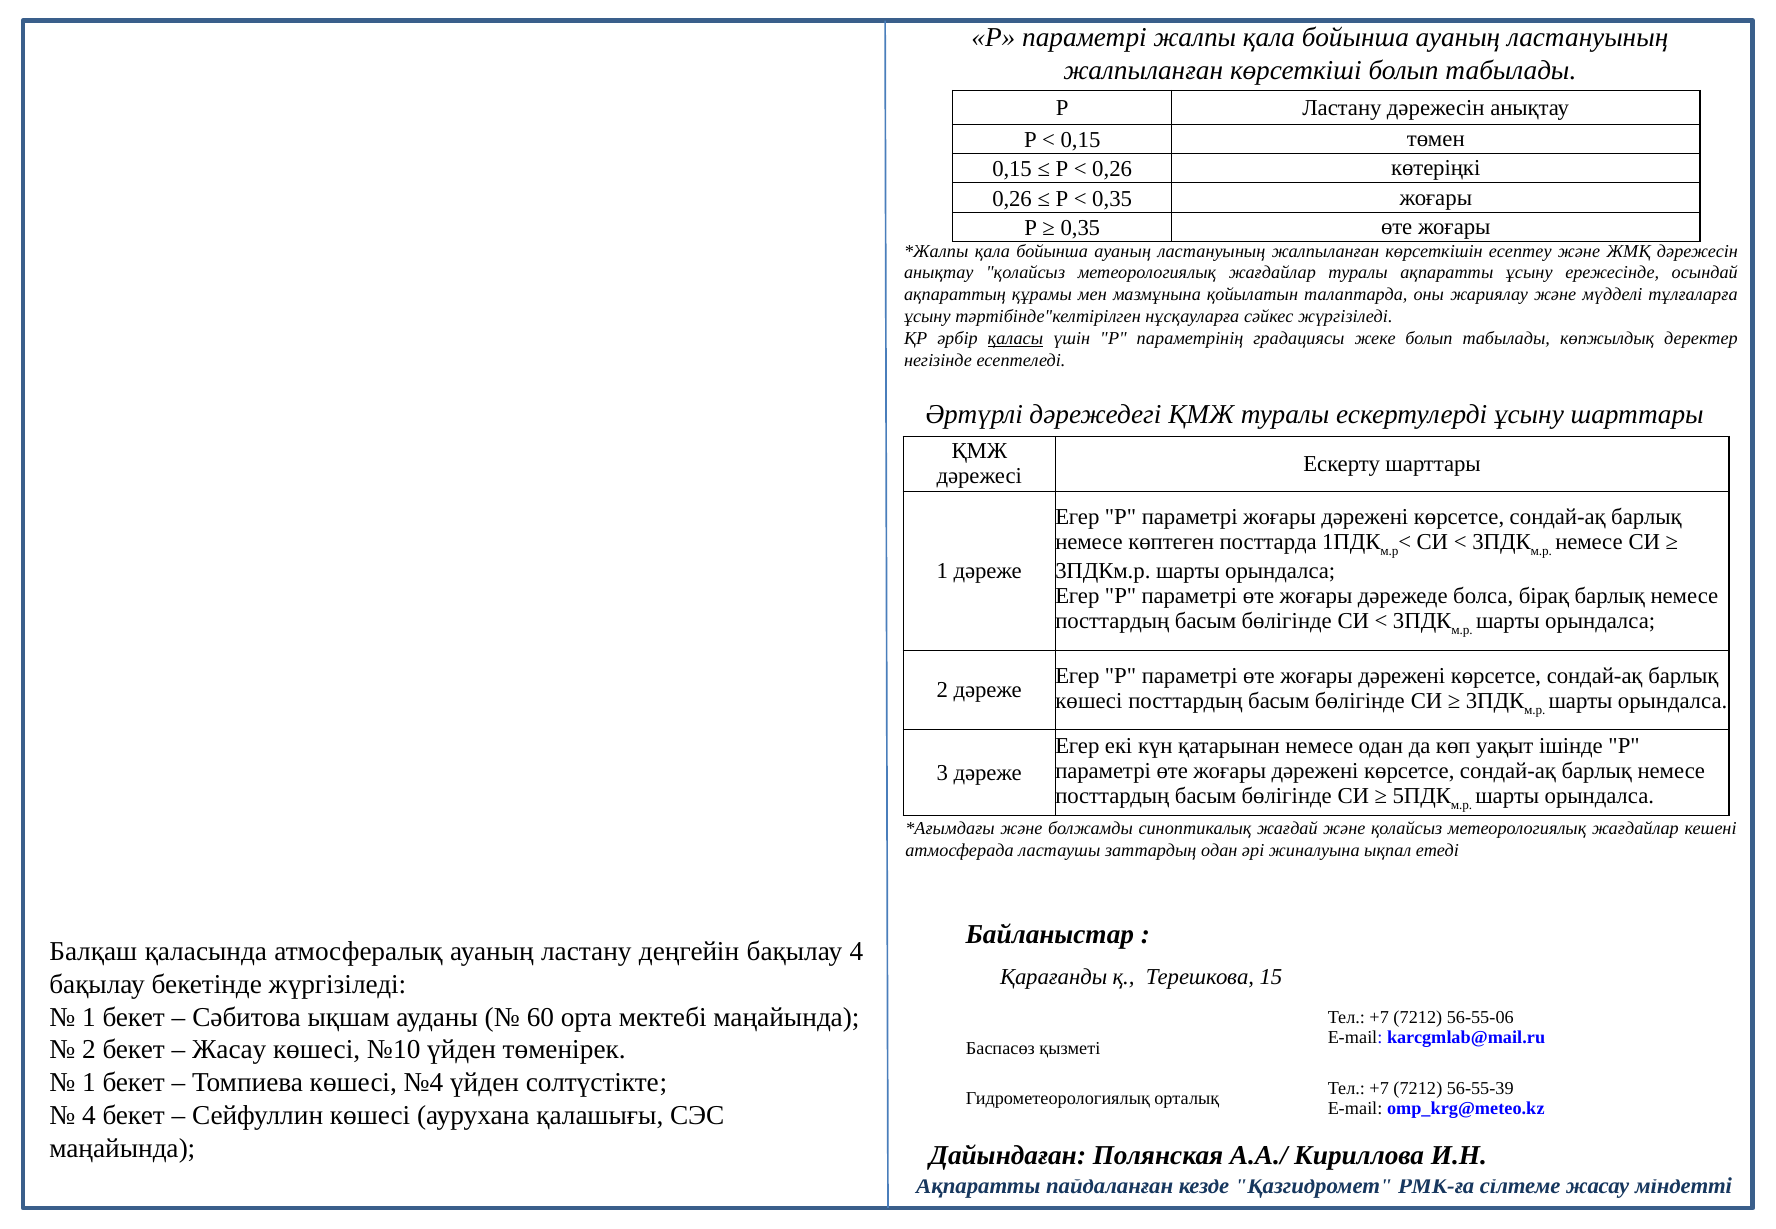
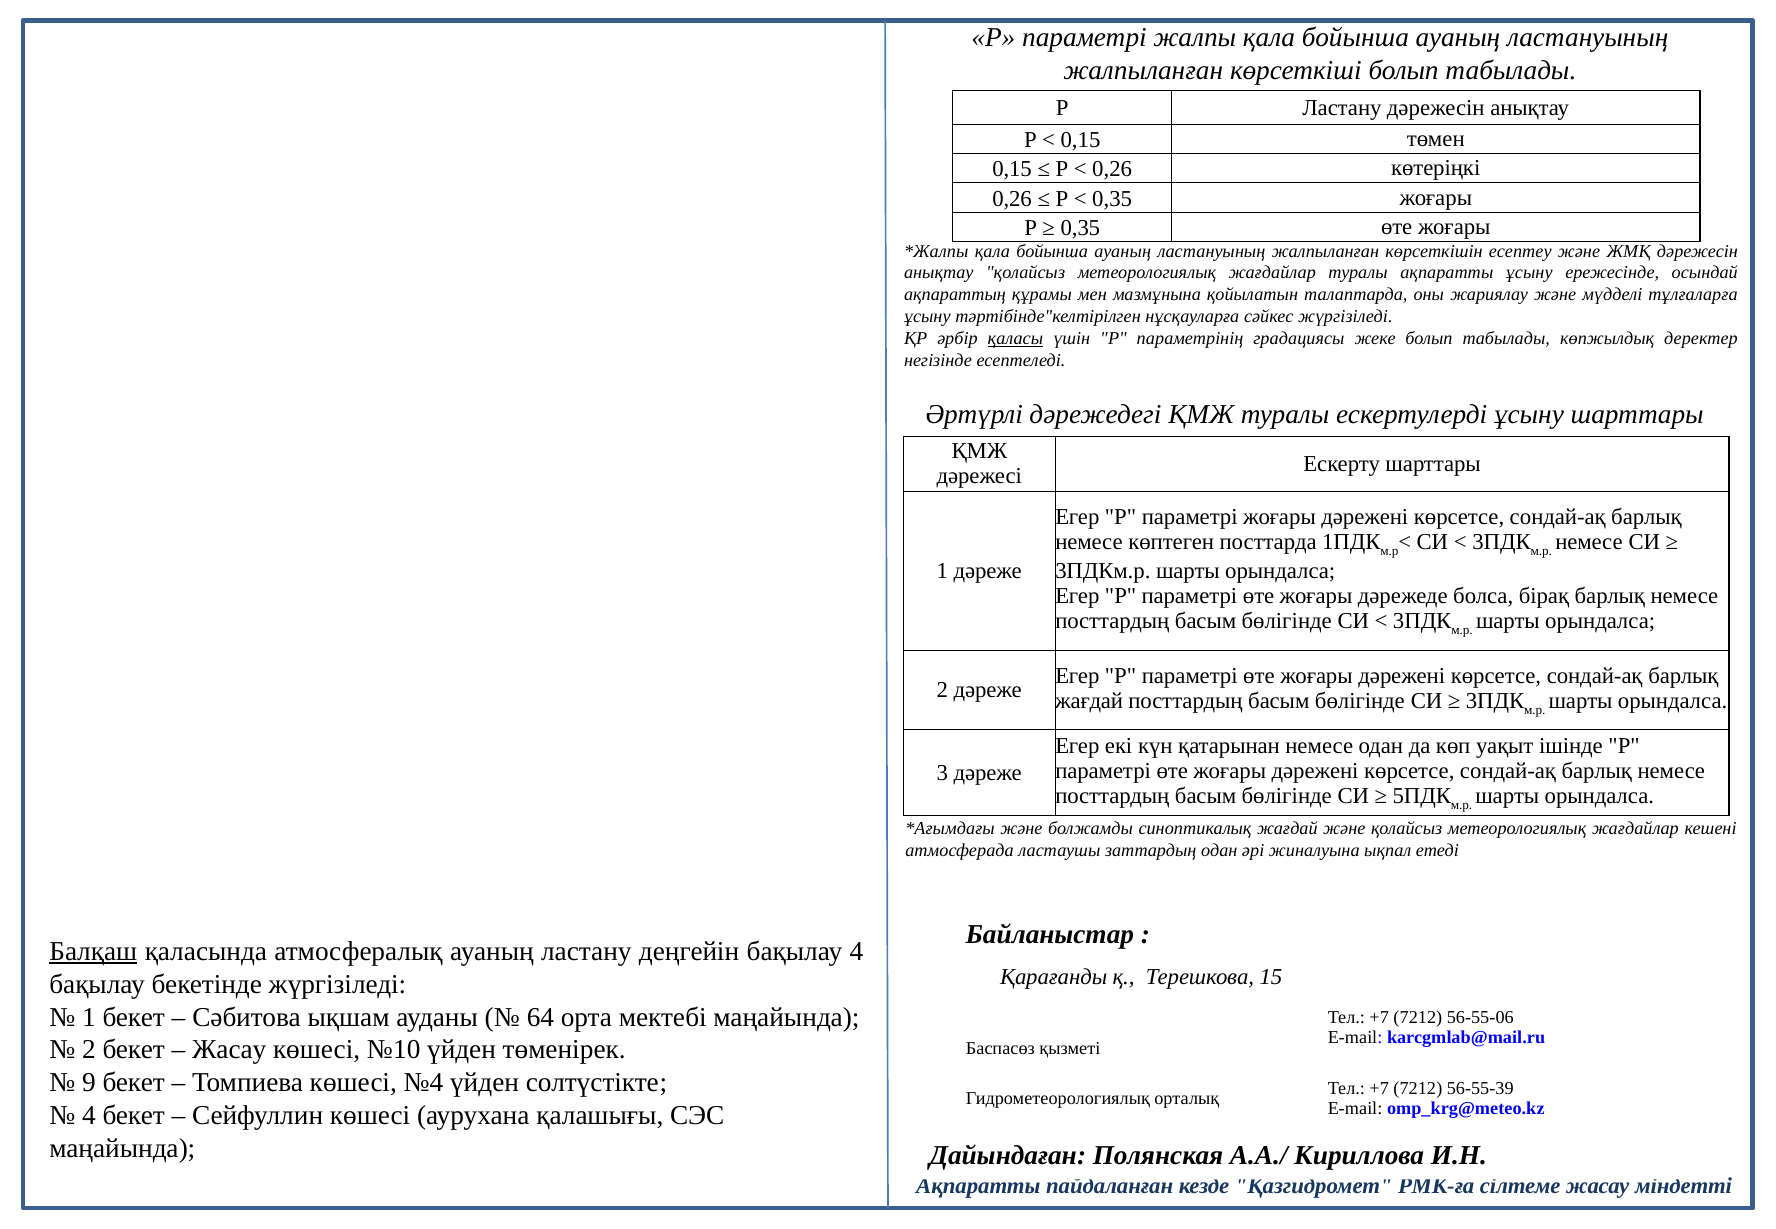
көшесі: көшесі -> жағдай (1089, 701)
Балқаш underline: none -> present (93, 952)
60: 60 -> 64 (540, 1018)
1: 1 -> 9 (89, 1083)
